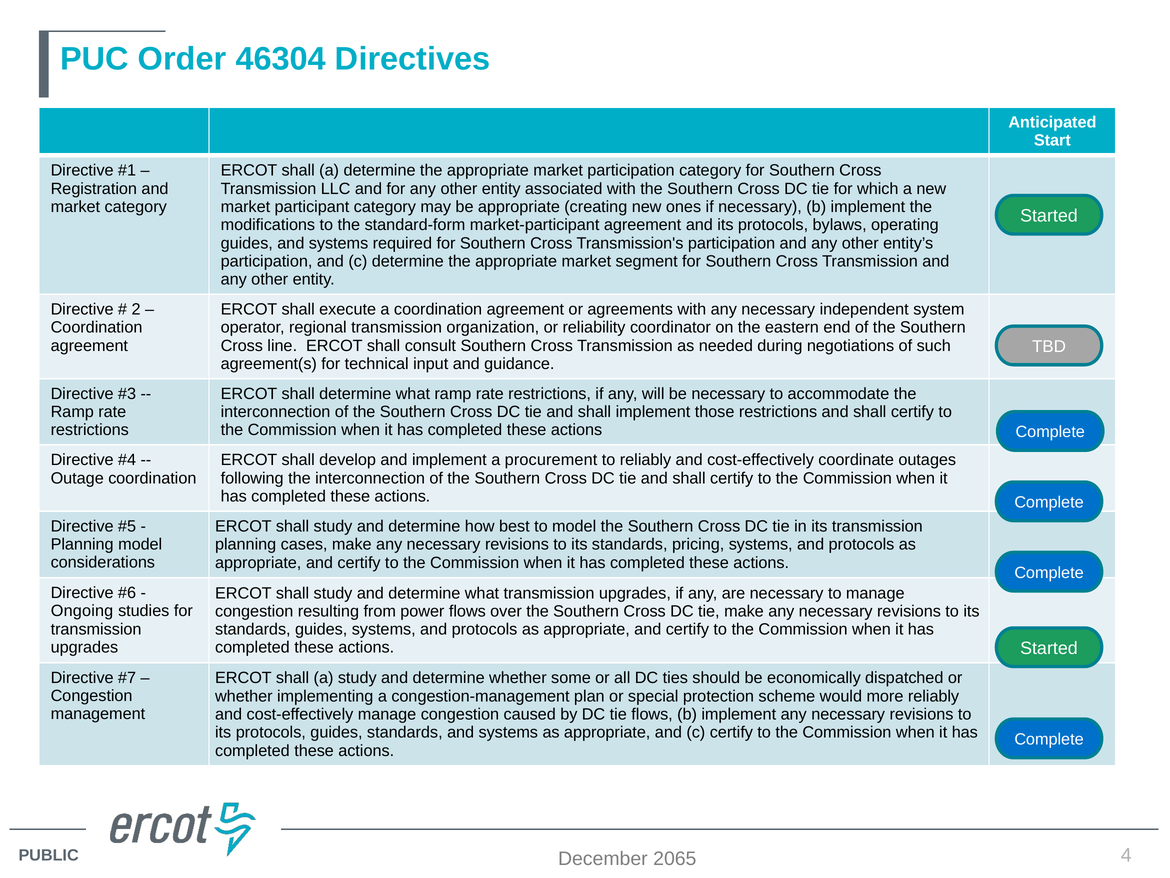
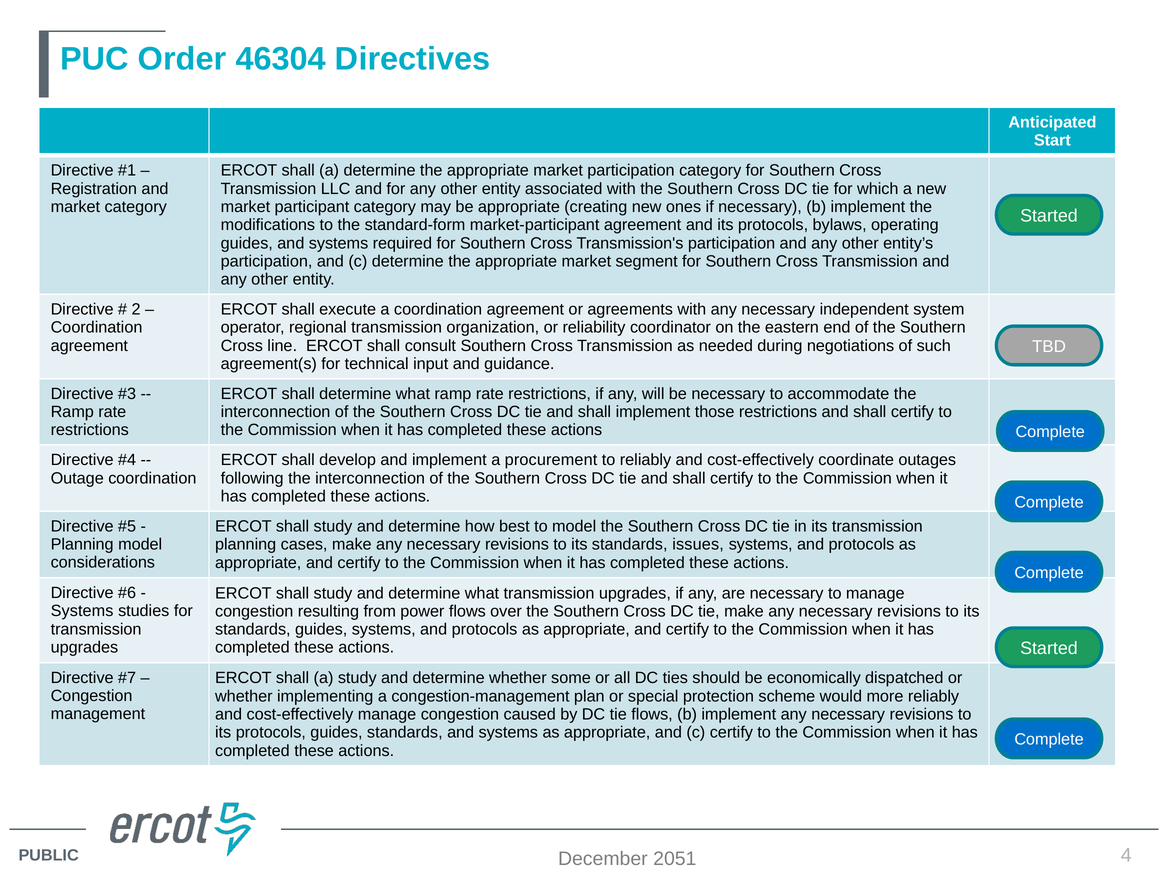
pricing: pricing -> issues (698, 544)
Ongoing: Ongoing -> Systems (82, 611)
2065: 2065 -> 2051 (675, 858)
